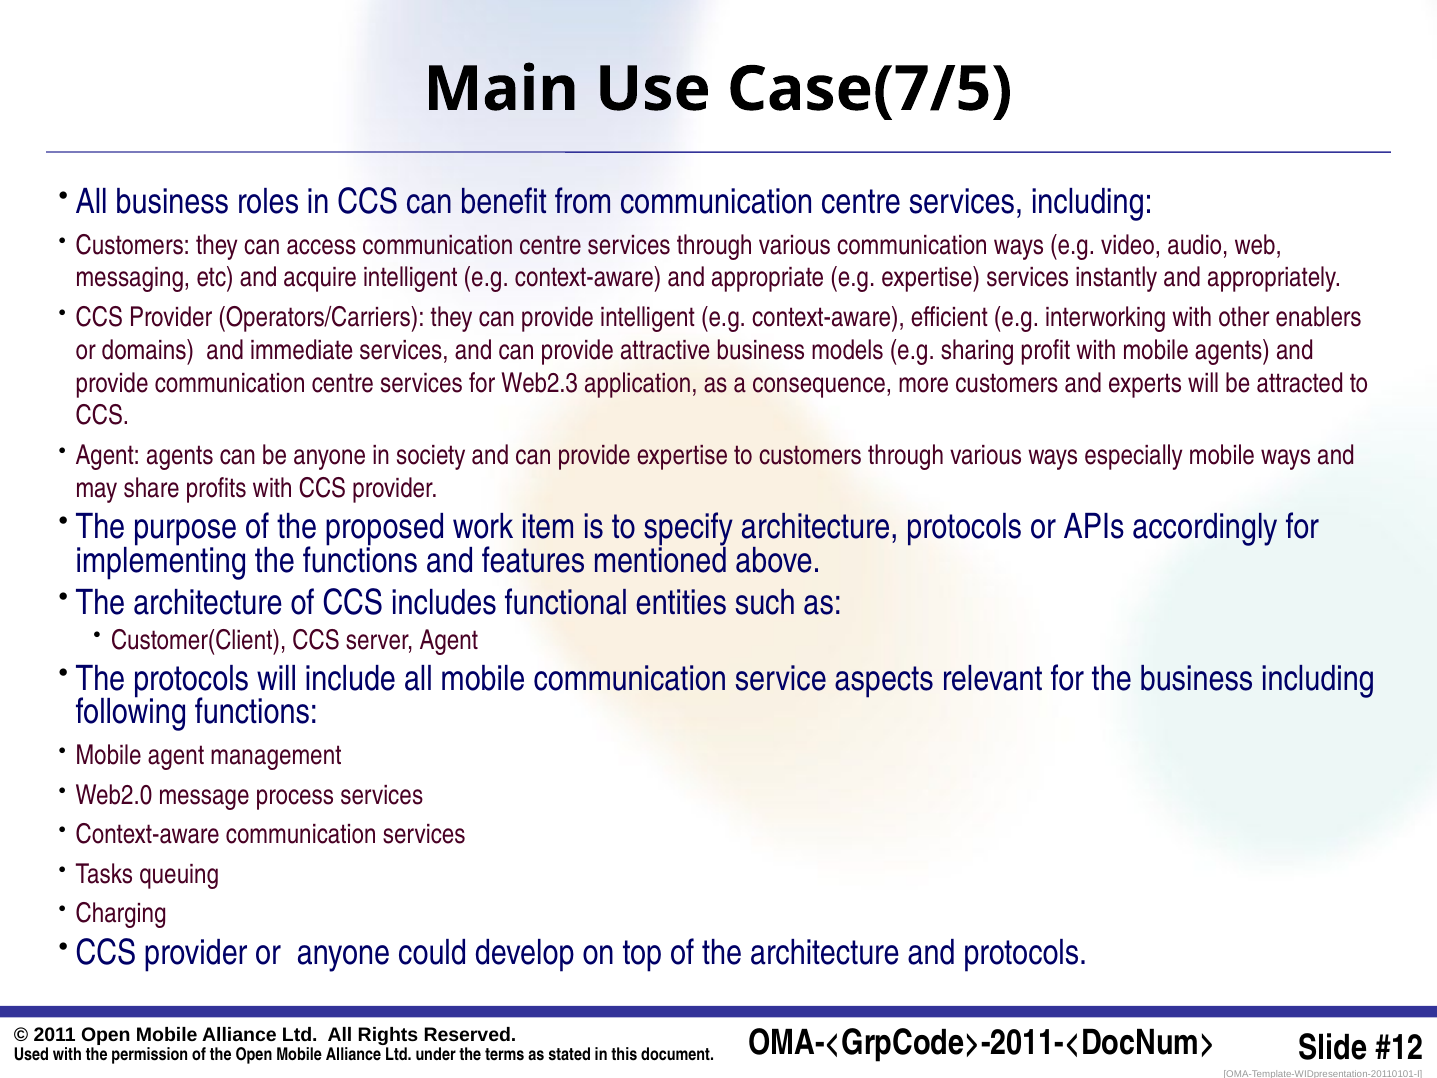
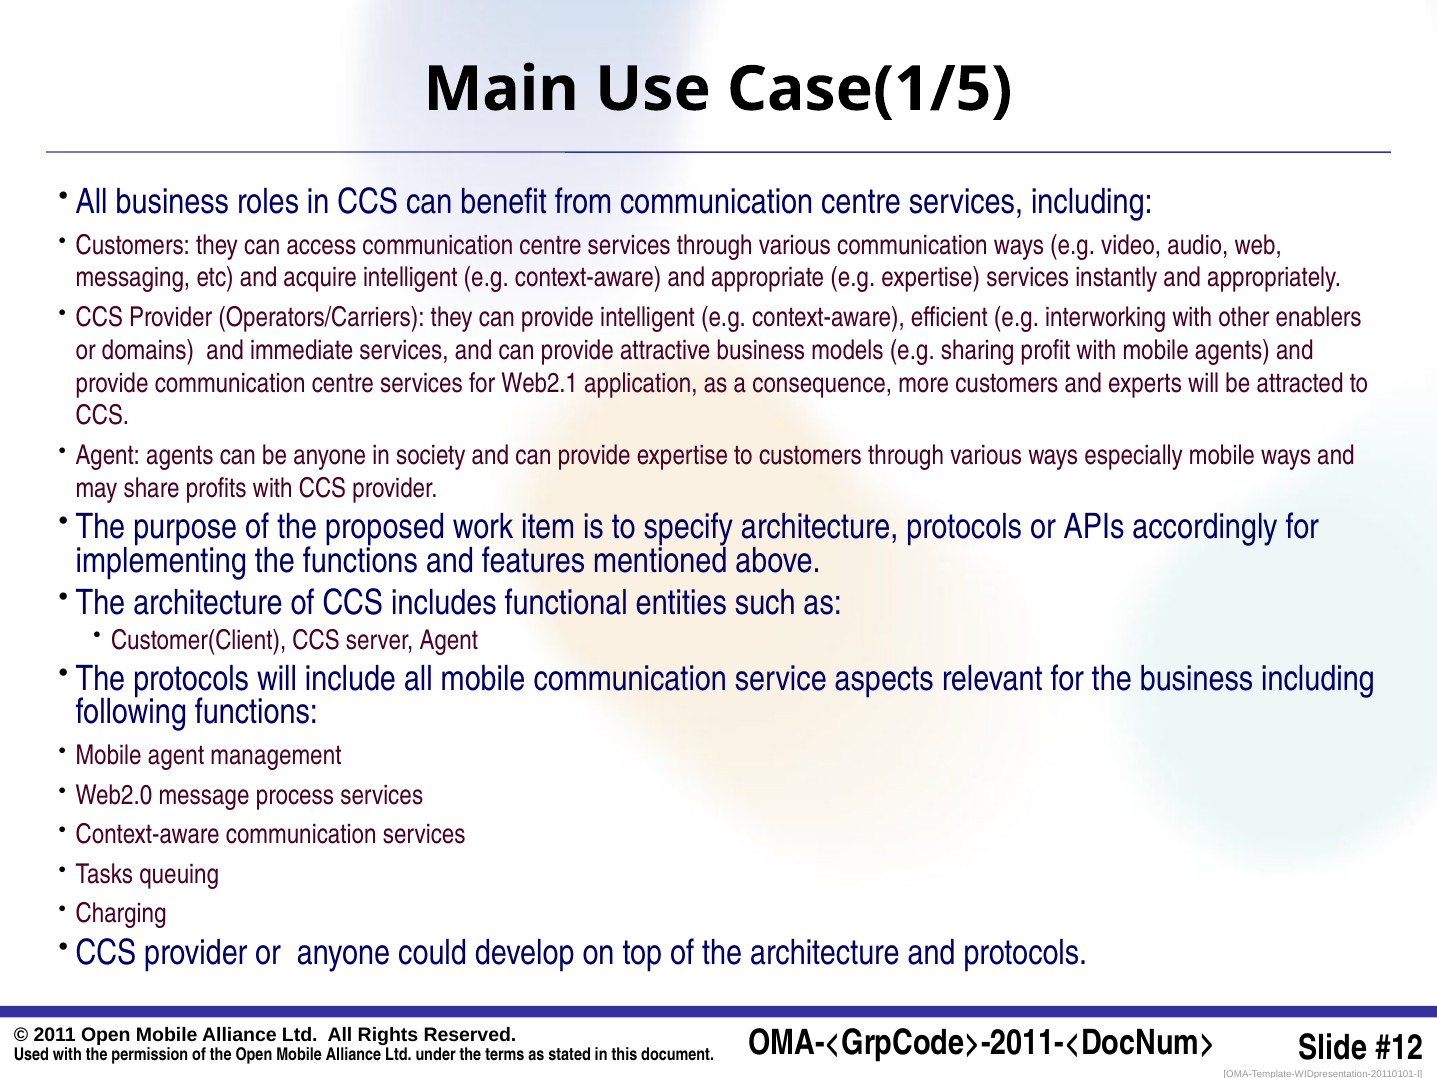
Case(7/5: Case(7/5 -> Case(1/5 (870, 89)
Web2.3: Web2.3 -> Web2.1 (540, 383)
